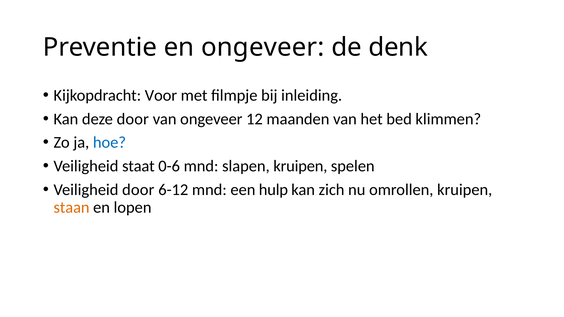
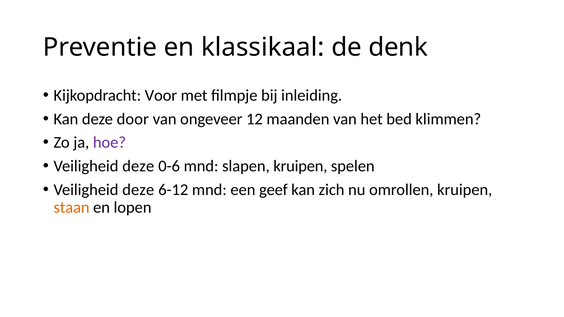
en ongeveer: ongeveer -> klassikaal (263, 47)
hoe colour: blue -> purple (109, 143)
staat: staat -> deze (138, 166)
door: door -> deze (138, 190)
hulp: hulp -> geef (273, 190)
